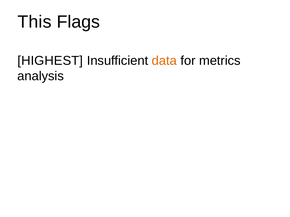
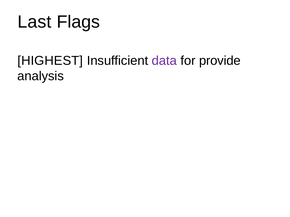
This: This -> Last (34, 22)
data colour: orange -> purple (164, 61)
metrics: metrics -> provide (220, 61)
